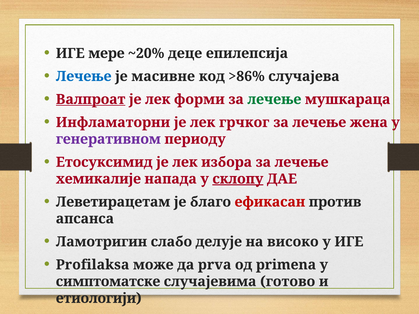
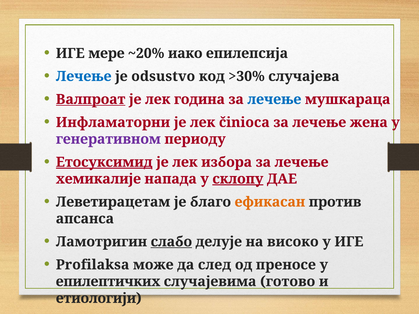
деце: деце -> иако (185, 53)
масивне: масивне -> odsustvo (163, 76)
>86%: >86% -> >30% (247, 76)
форми: форми -> година (199, 99)
лечење colour: green -> blue (274, 99)
грчког: грчког -> činioca (244, 122)
Етосуксимид underline: none -> present (104, 162)
ефикасан colour: red -> orange (270, 202)
слабо underline: none -> present (171, 242)
prva: prva -> след (215, 265)
primena: primena -> преносе (286, 265)
симптоматске: симптоматске -> епилептичких (108, 282)
